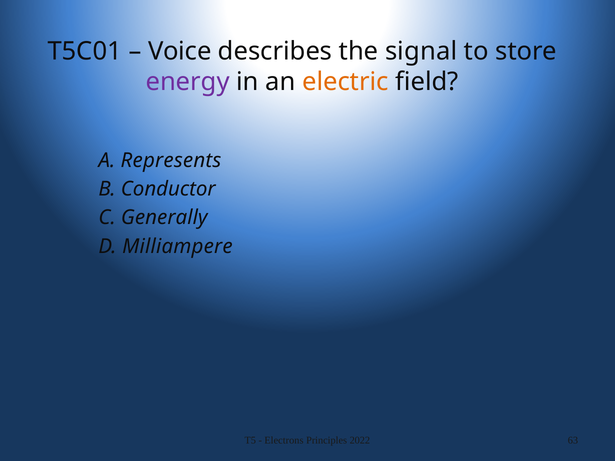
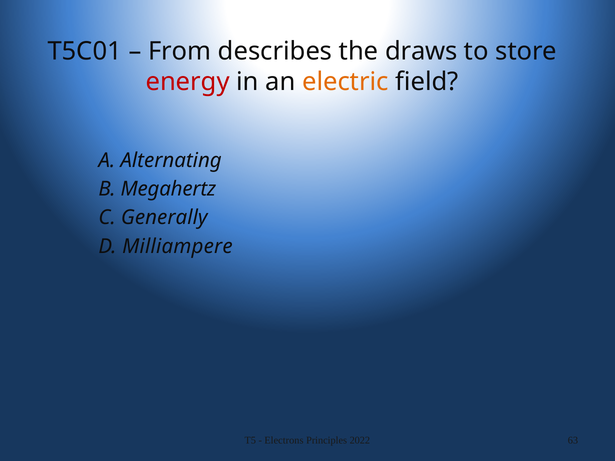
Voice: Voice -> From (180, 51)
signal: signal -> draws (421, 51)
energy colour: purple -> red (188, 82)
Represents: Represents -> Alternating (171, 160)
Conductor: Conductor -> Megahertz (168, 189)
